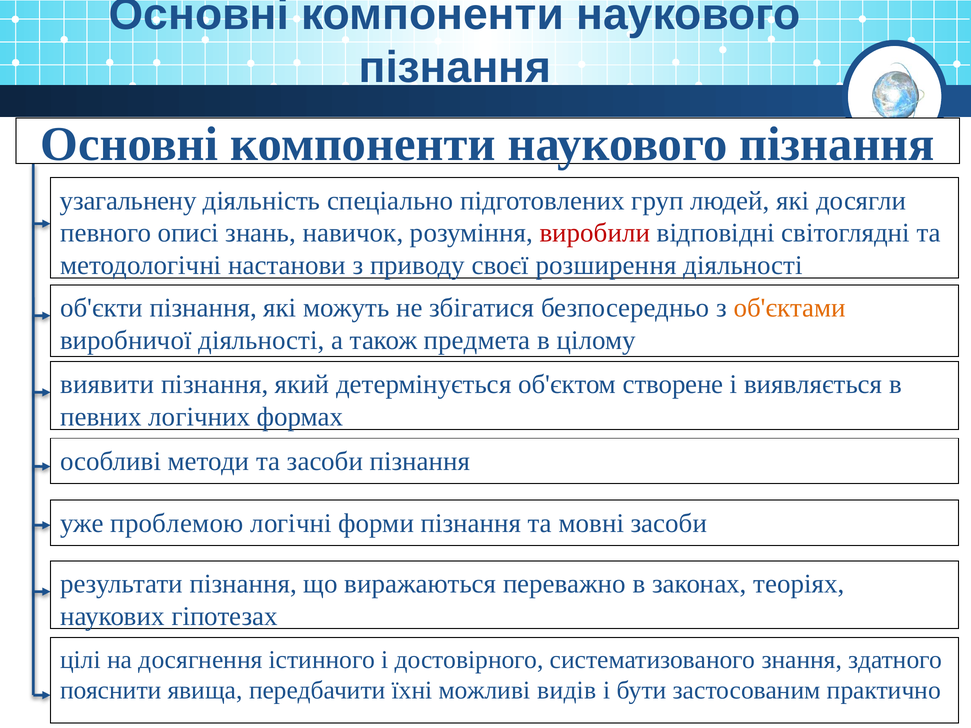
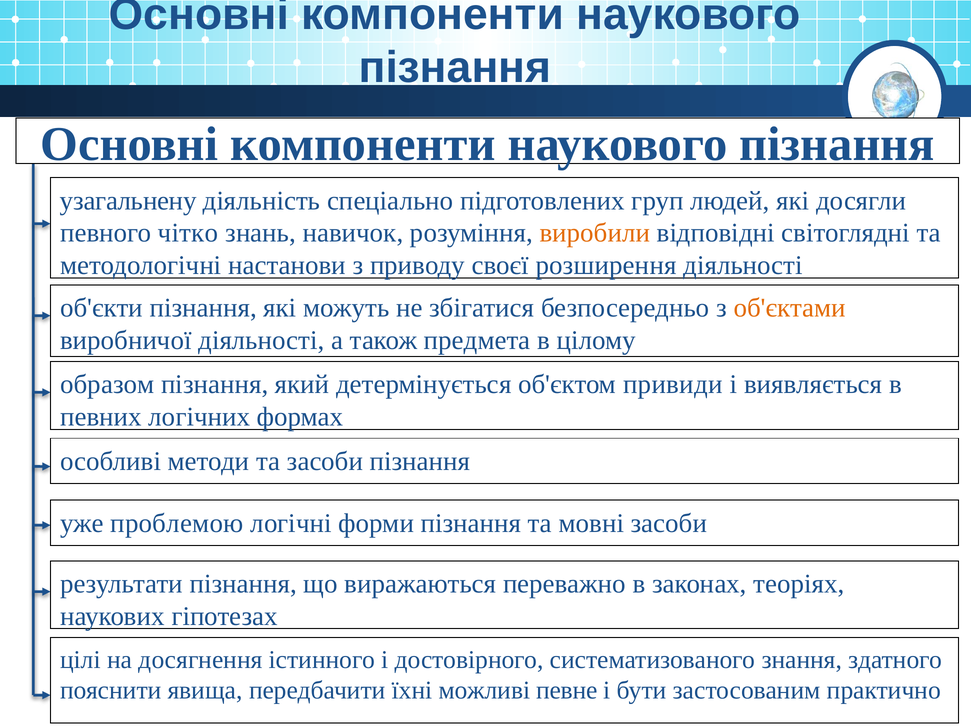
описі: описі -> чітко (188, 233)
виробили colour: red -> orange (595, 233)
виявити: виявити -> образом (107, 385)
створене: створене -> привиди (673, 385)
видів: видів -> певне (567, 691)
